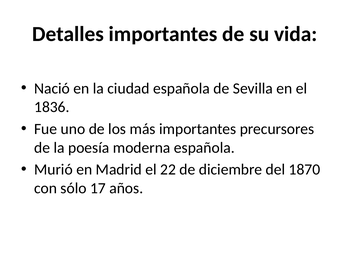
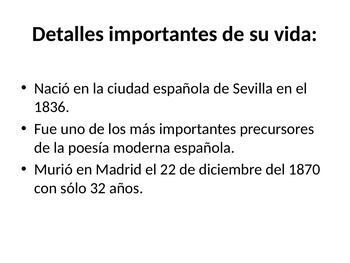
17: 17 -> 32 (98, 188)
